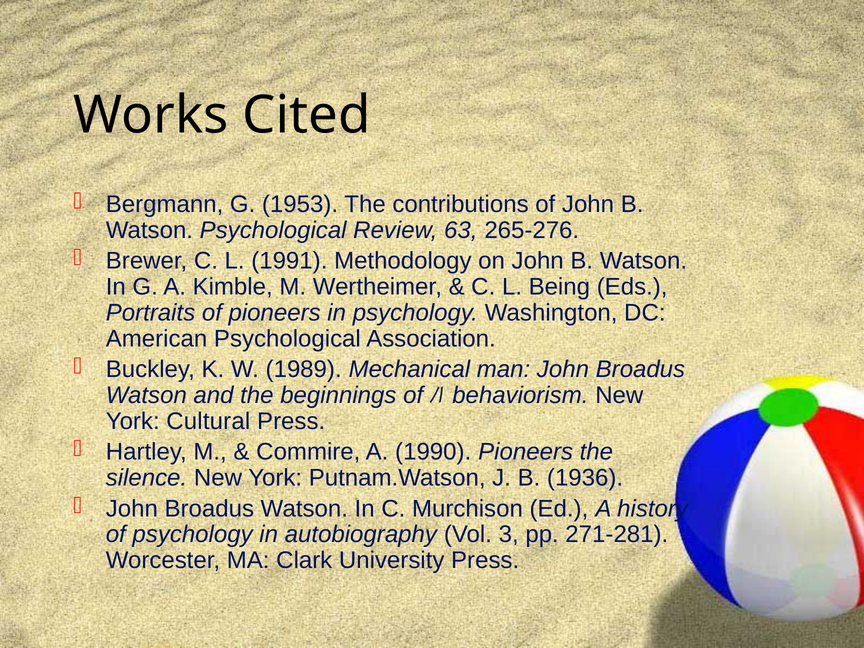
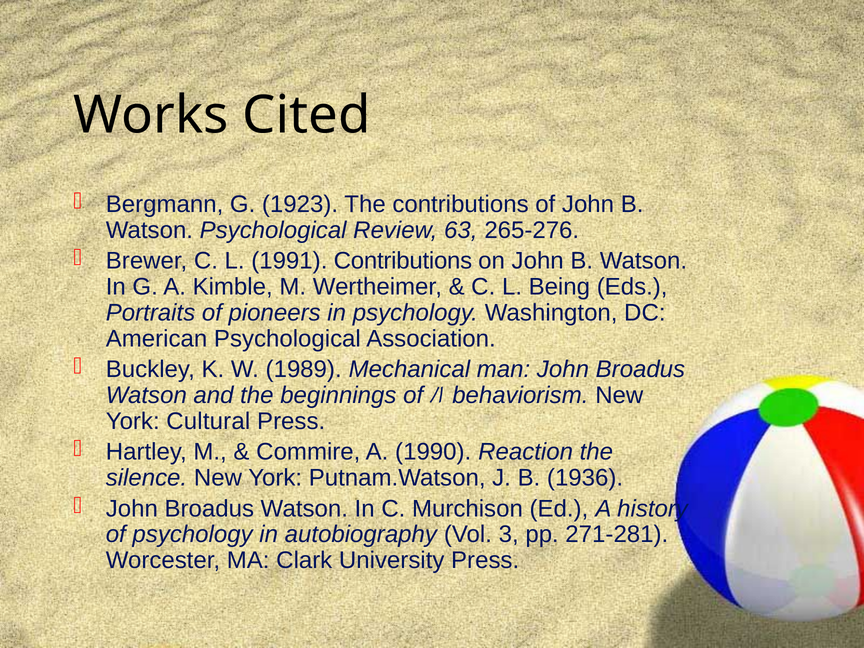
1953: 1953 -> 1923 (300, 204)
1991 Methodology: Methodology -> Contributions (403, 261)
1990 Pioneers: Pioneers -> Reaction (526, 452)
